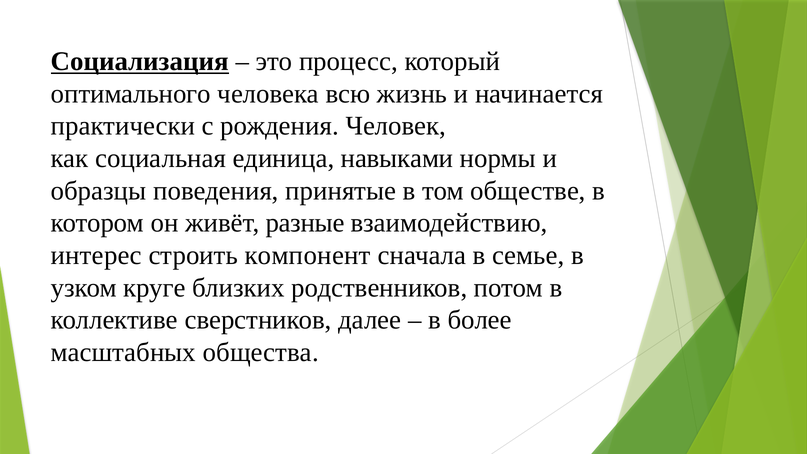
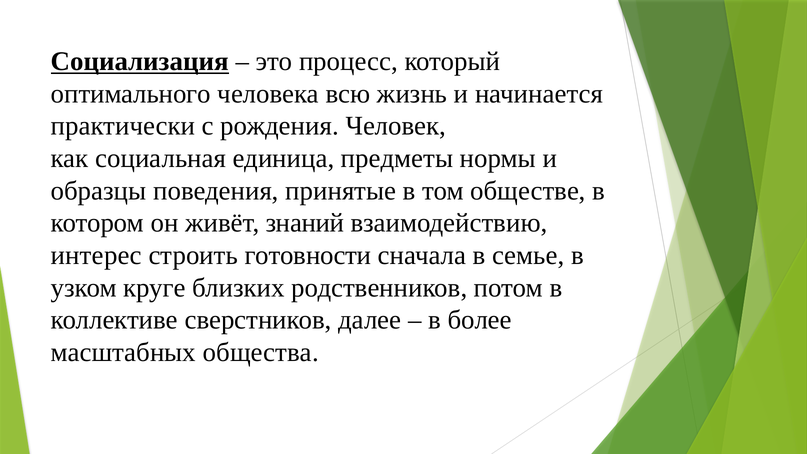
навыками: навыками -> предметы (397, 158)
разные: разные -> знаний (305, 223)
компонент: компонент -> готовности (308, 255)
